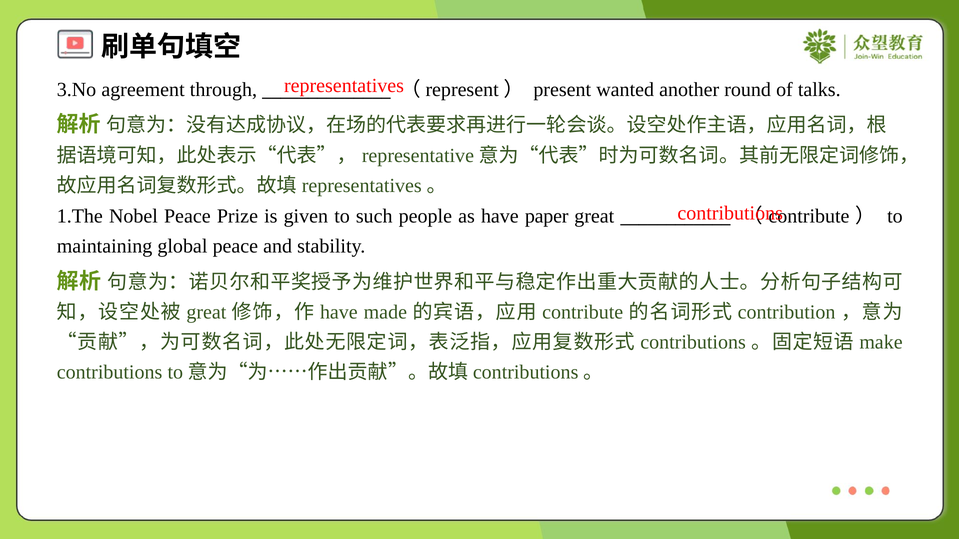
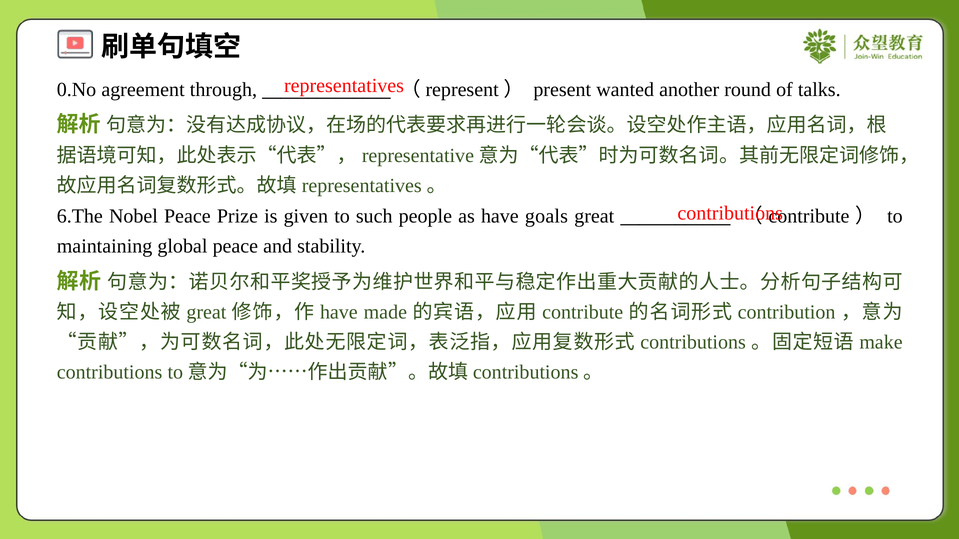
3.No: 3.No -> 0.No (76, 90)
1.The: 1.The -> 6.The (80, 217)
paper: paper -> goals (546, 217)
